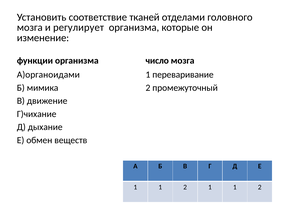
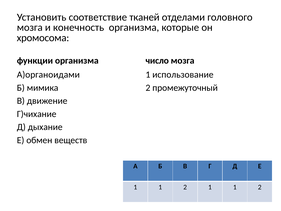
регулирует: регулирует -> конечность (79, 27)
изменение: изменение -> хромосома (43, 38)
переваривание: переваривание -> использование (183, 75)
